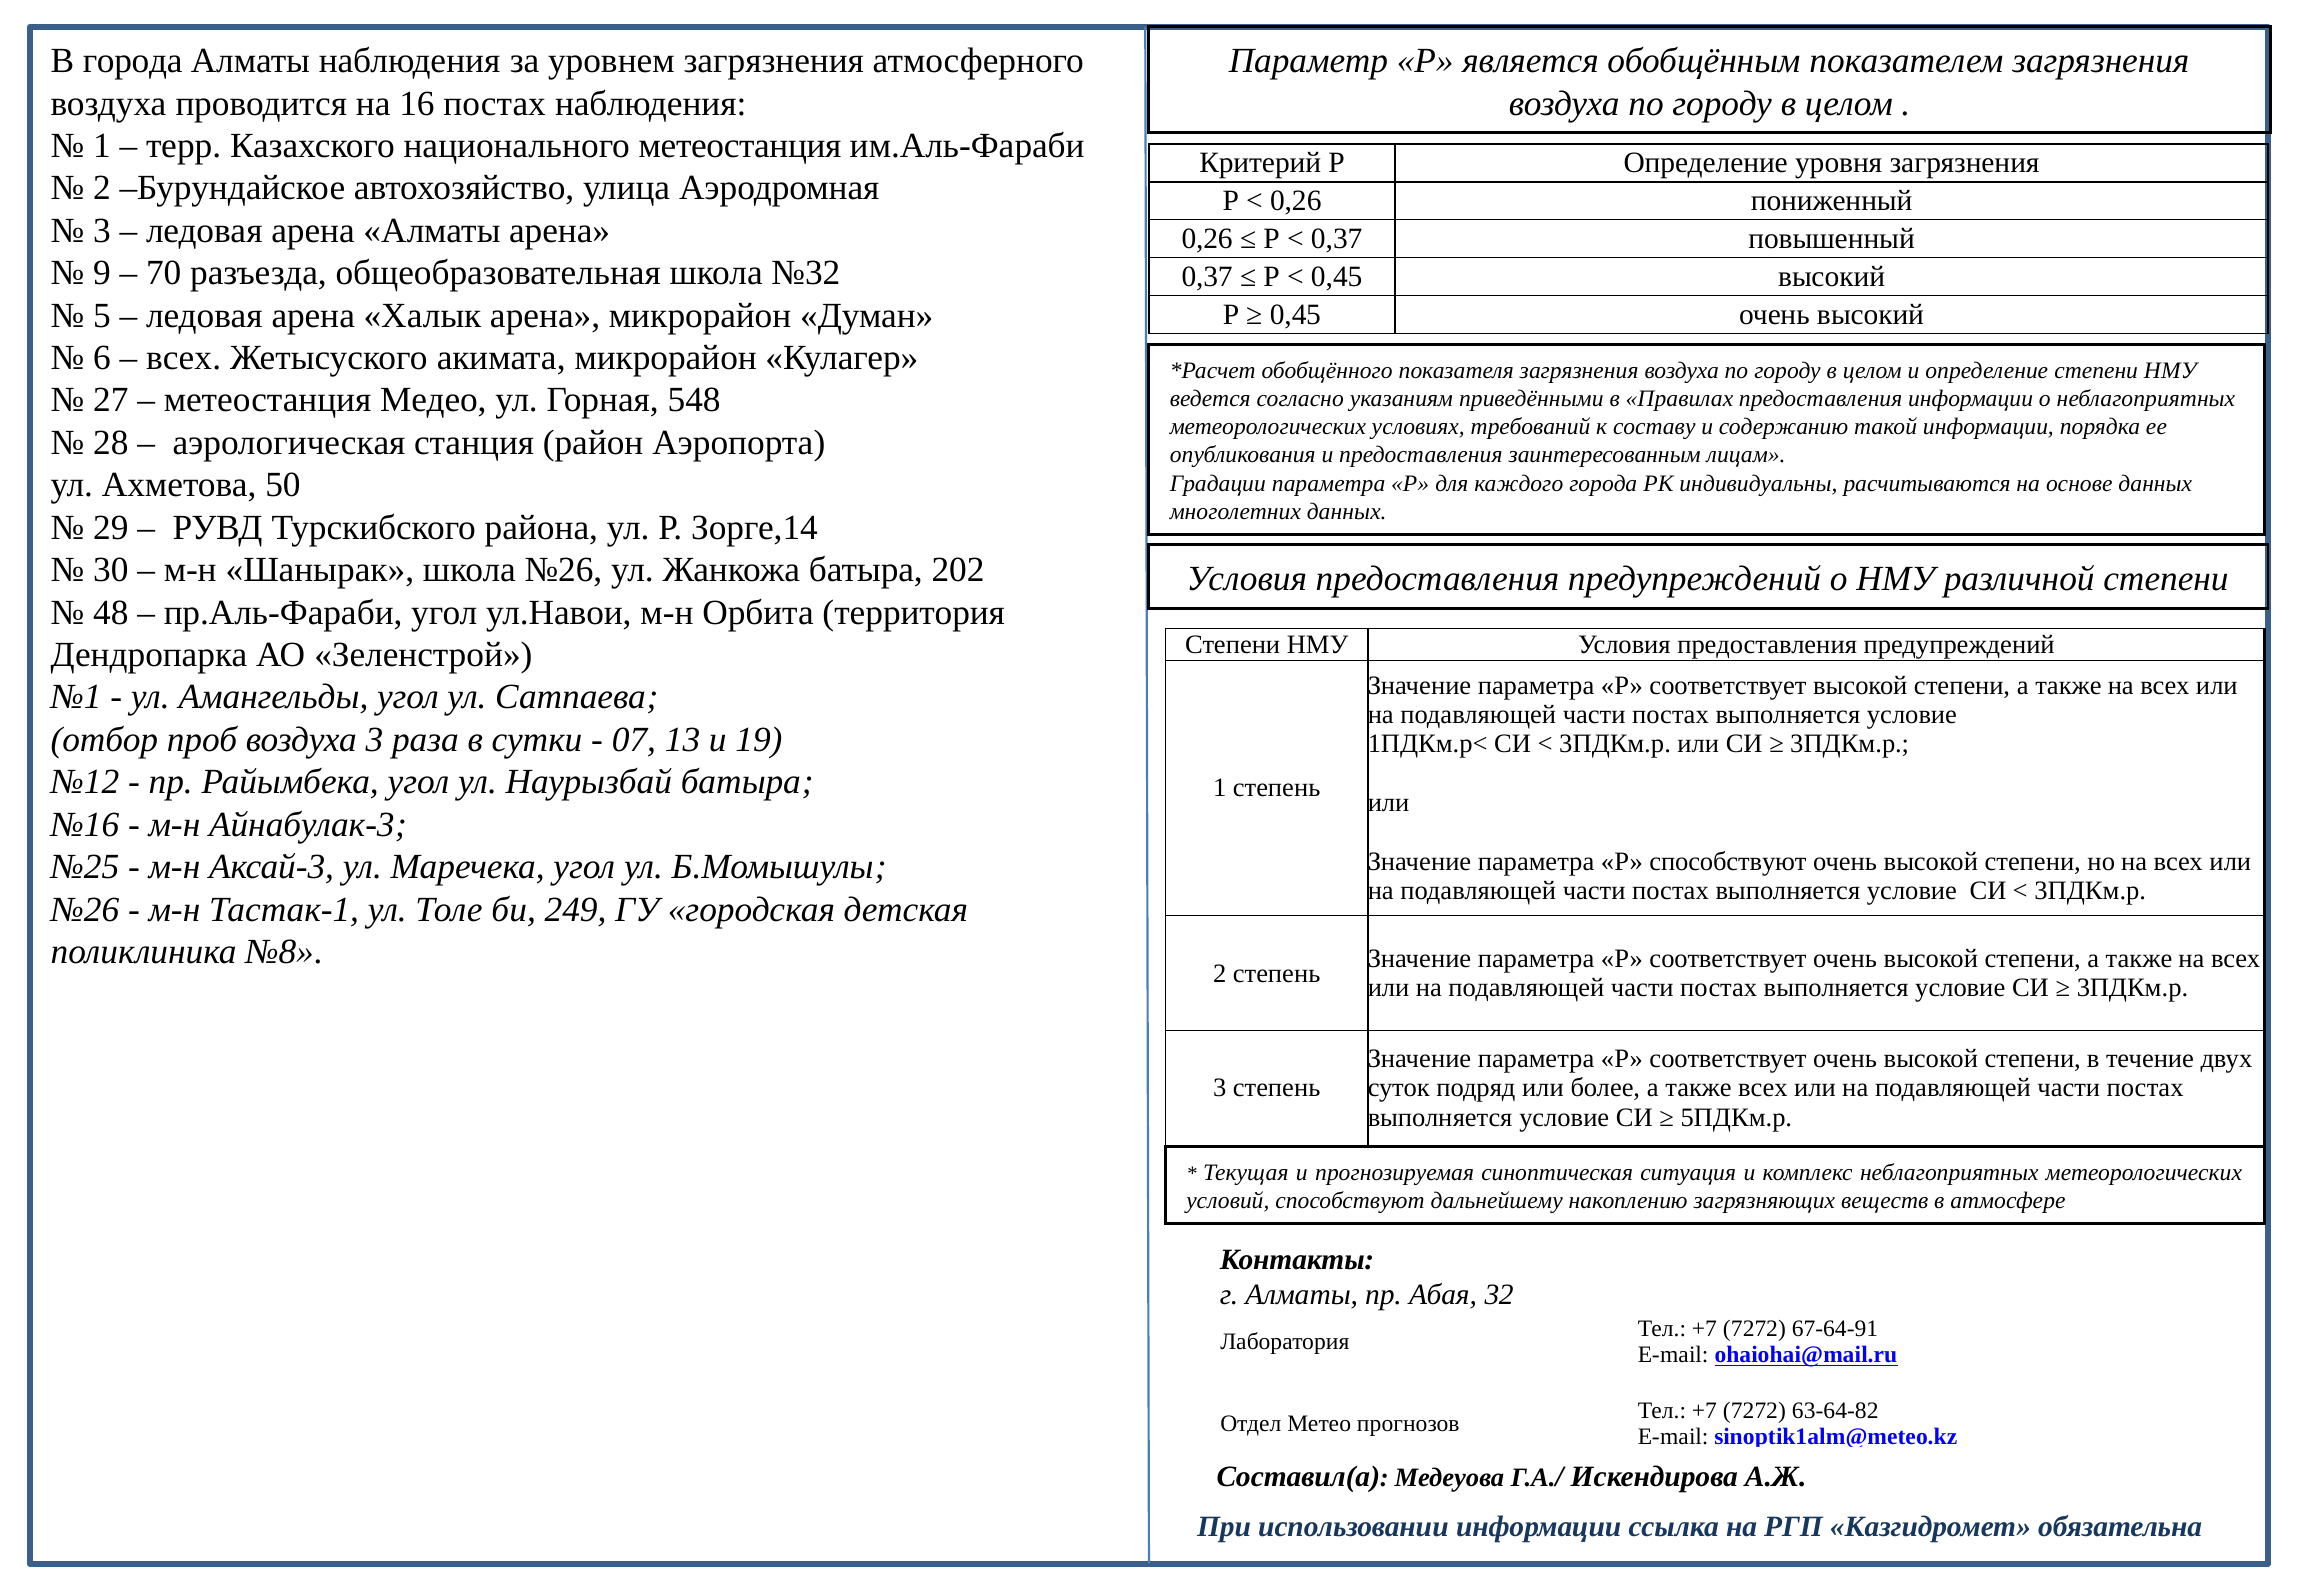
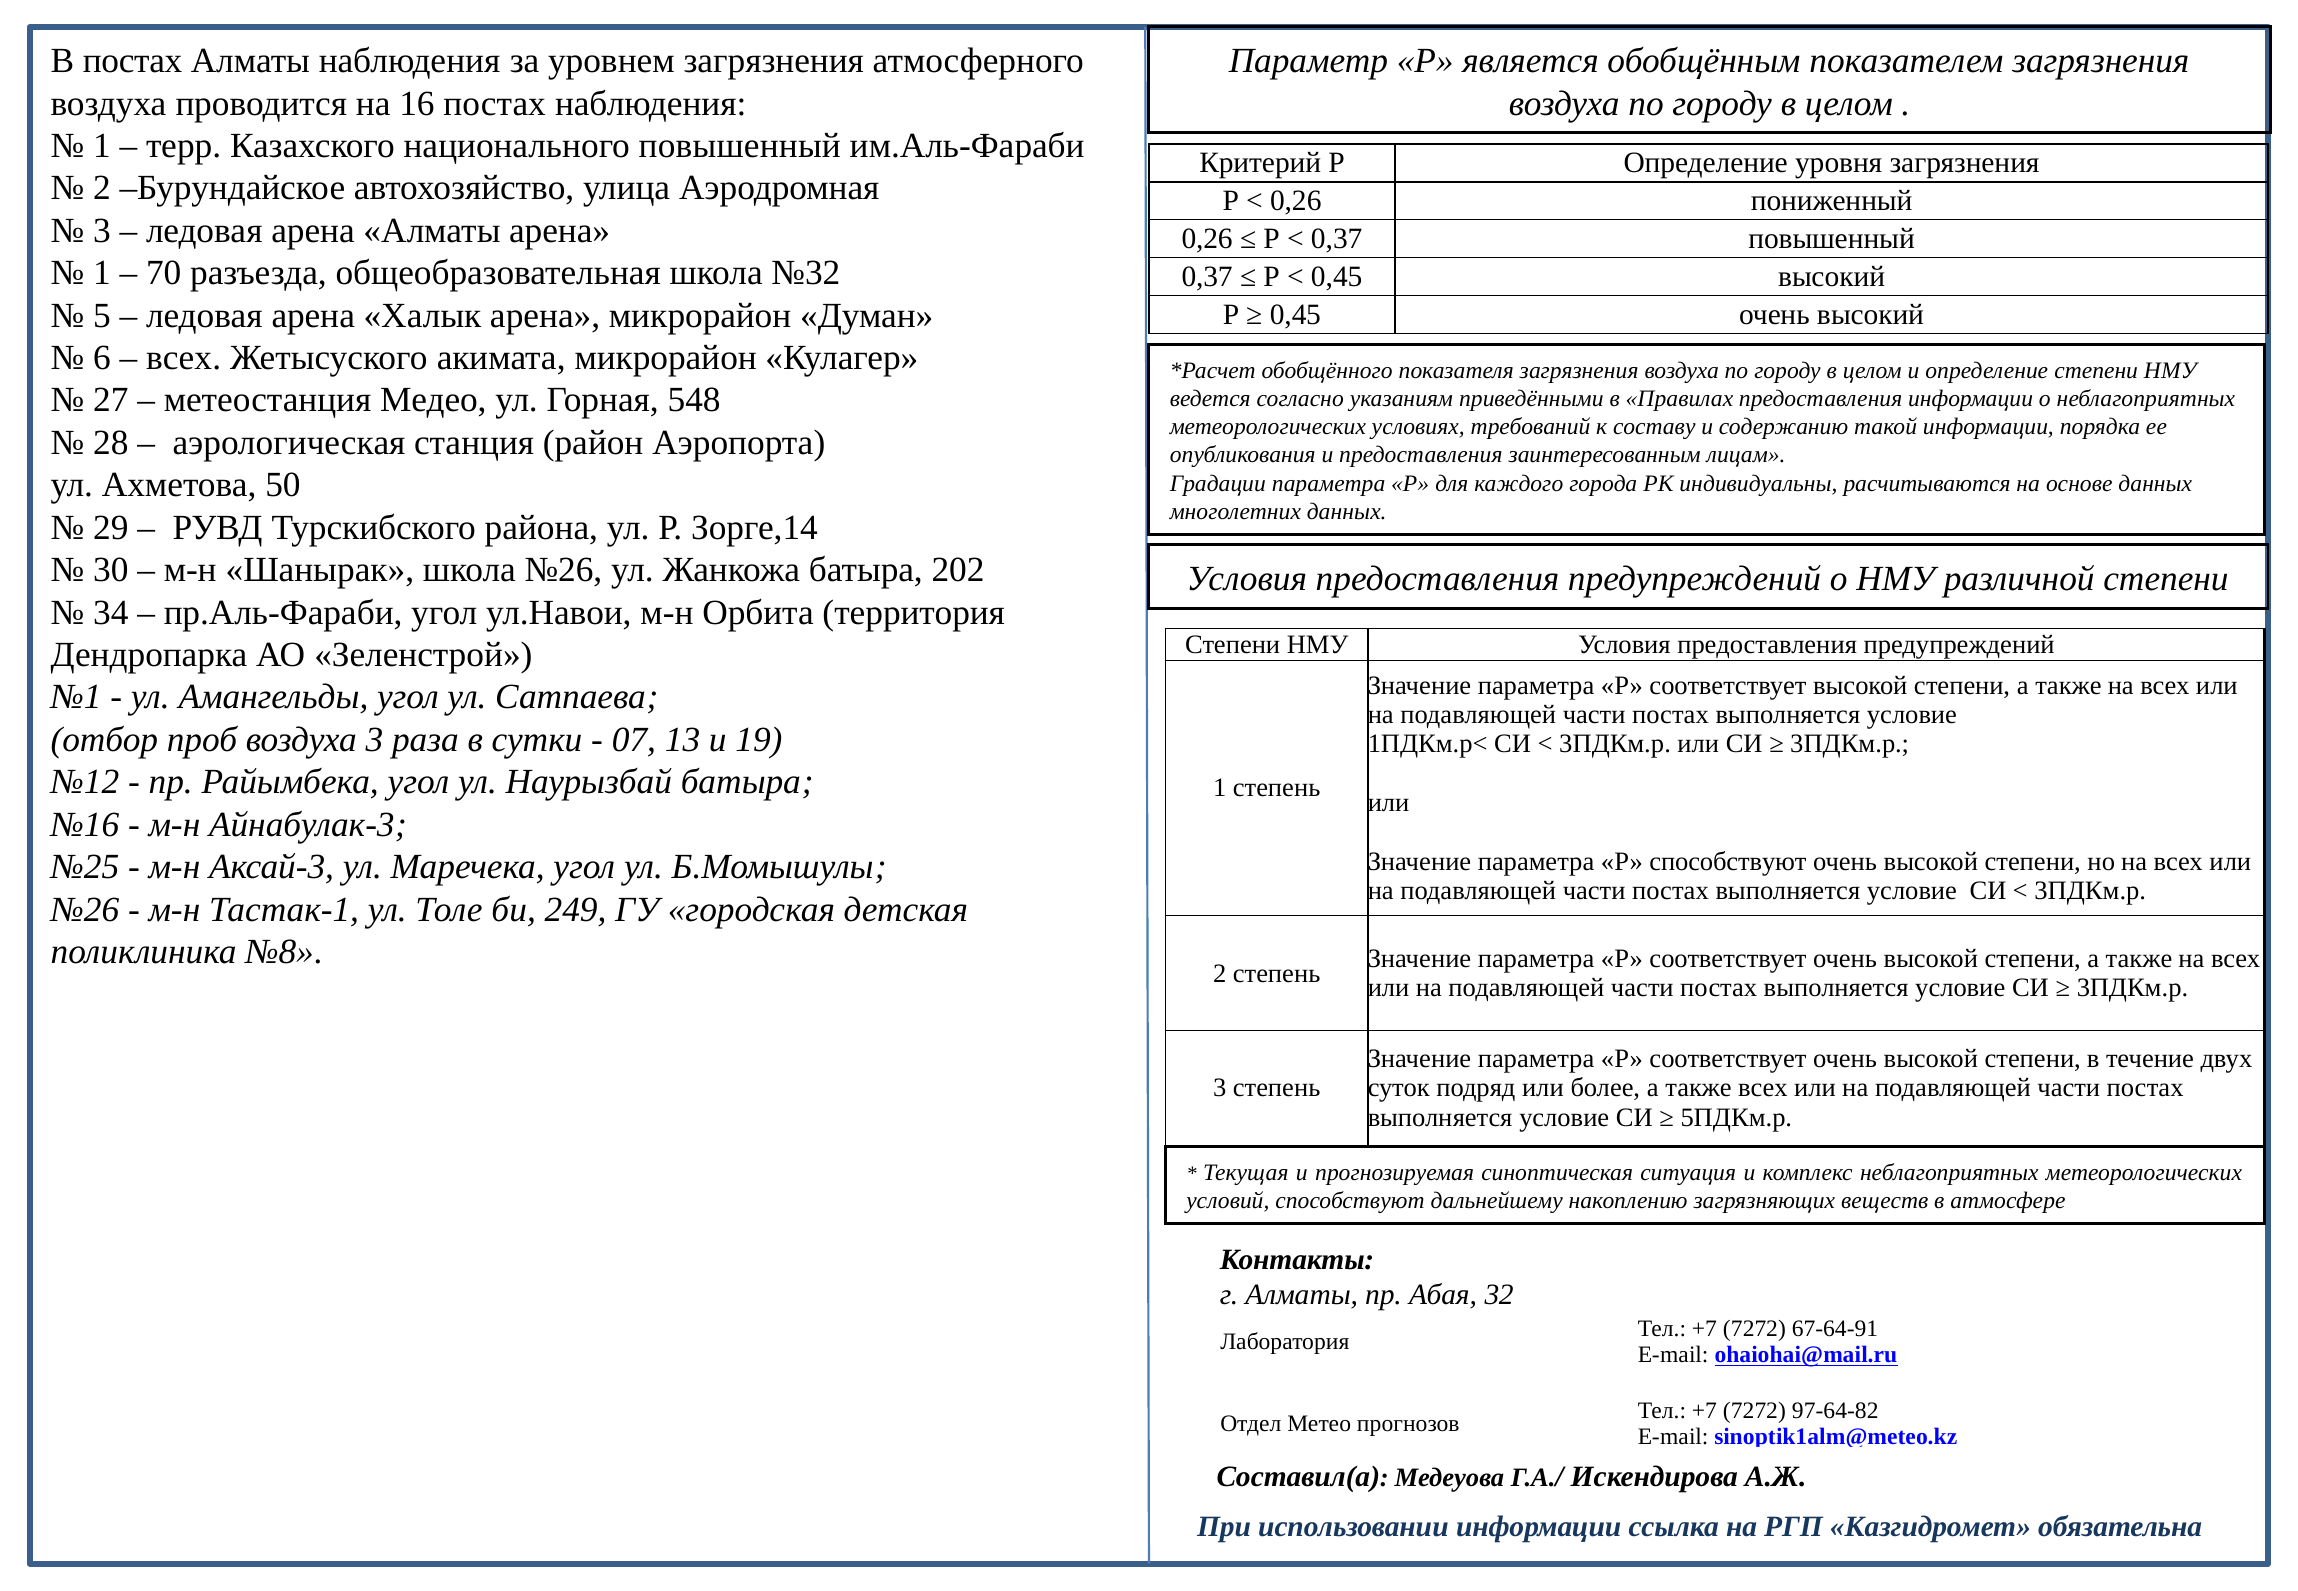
В города: города -> постах (133, 61)
национального метеостанция: метеостанция -> повышенный (740, 146)
9: 9 -> 1 (102, 273)
48: 48 -> 34 (111, 612)
63-64-82: 63-64-82 -> 97-64-82 (1835, 1411)
